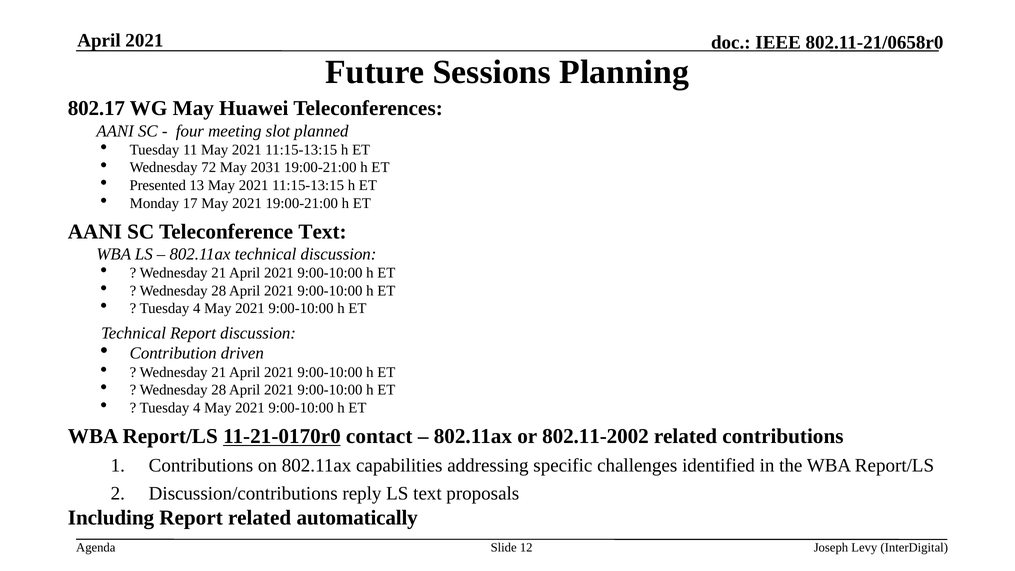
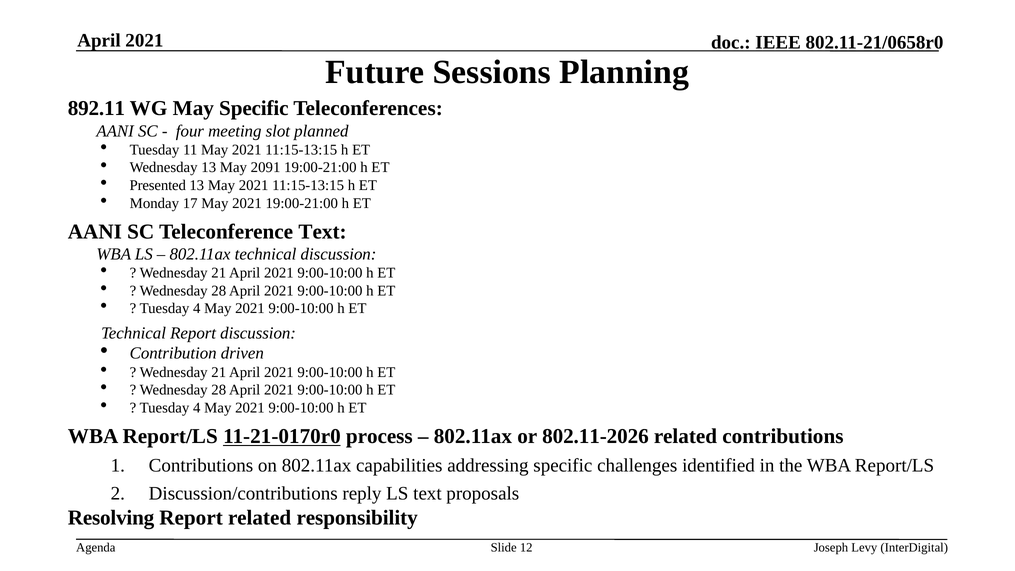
802.17: 802.17 -> 892.11 (96, 108)
May Huawei: Huawei -> Specific (254, 108)
Wednesday 72: 72 -> 13 (209, 168)
2031: 2031 -> 2091 (266, 168)
contact: contact -> process (379, 436)
802.11-2002: 802.11-2002 -> 802.11-2026 (595, 436)
Including: Including -> Resolving (111, 518)
automatically: automatically -> responsibility (357, 518)
